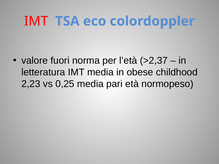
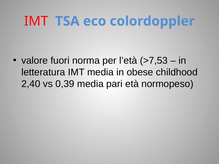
>2,37: >2,37 -> >7,53 (154, 61)
2,23: 2,23 -> 2,40 (31, 84)
0,25: 0,25 -> 0,39 (65, 84)
